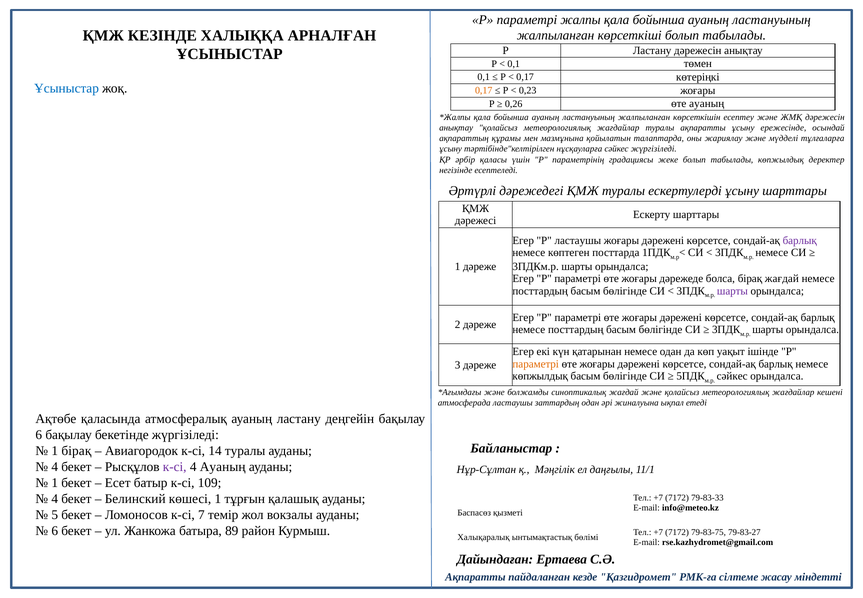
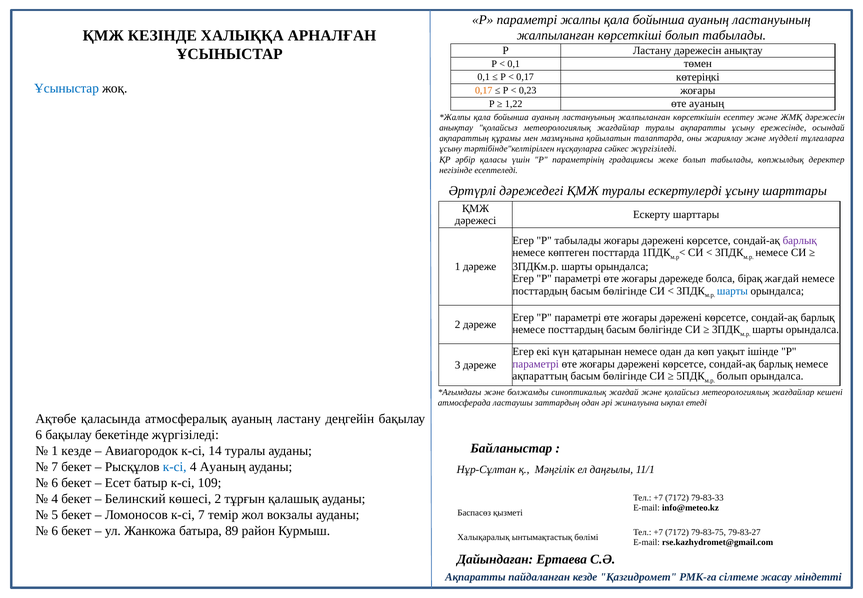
0,26: 0,26 -> 1,22 (514, 104)
Р ластаушы: ластаушы -> табылады (578, 240)
шарты colour: purple -> blue (732, 291)
параметрі colour: orange -> purple (536, 364)
көпжылдық: көпжылдық -> ақпараттың (540, 376)
сәйкес: сәйкес -> болып (732, 376)
1 бірақ: бірақ -> кезде (76, 451)
4: 4 -> 7 (55, 466)
к-сі colour: purple -> blue (175, 466)
1: 1 -> 6 (55, 482)
көшесі 1: 1 -> 2 (218, 498)
